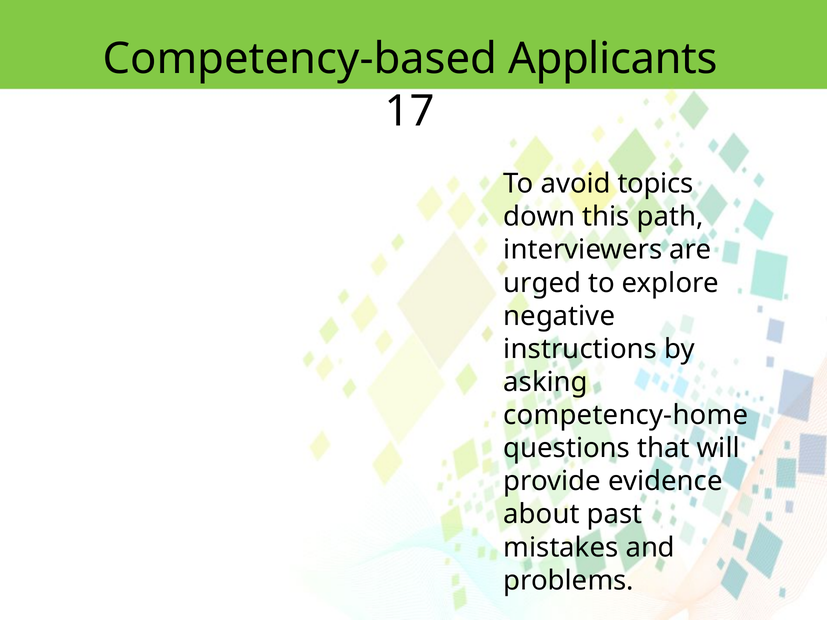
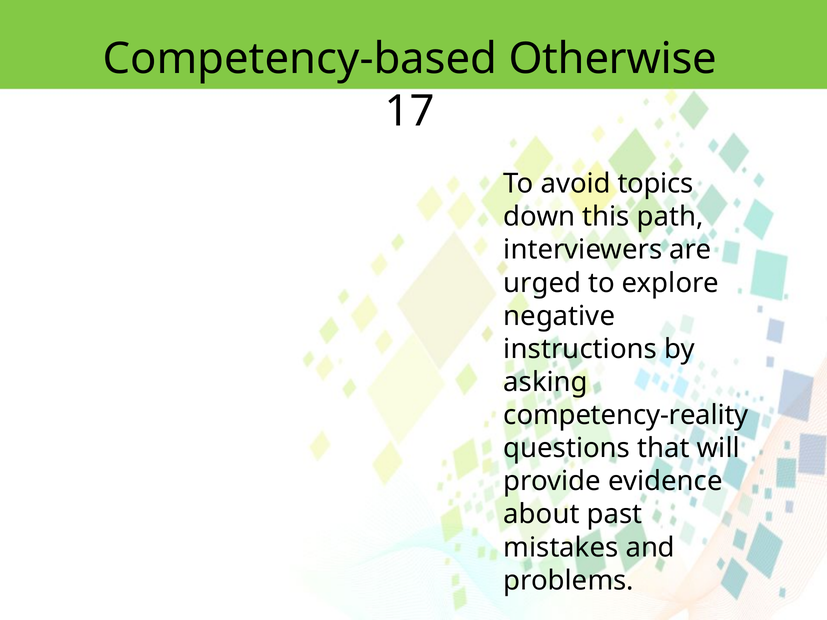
Applicants: Applicants -> Otherwise (613, 59)
competency-home: competency-home -> competency-reality (626, 415)
